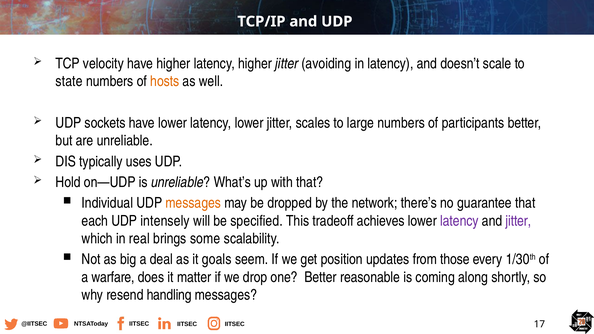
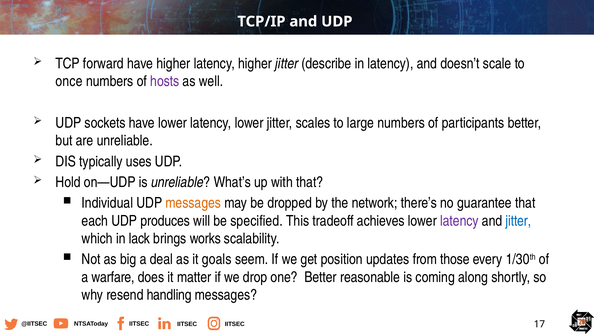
velocity: velocity -> forward (103, 64)
avoiding: avoiding -> describe (326, 64)
state: state -> once (69, 81)
hosts colour: orange -> purple (165, 81)
intensely: intensely -> produces (165, 221)
jitter colour: purple -> blue (518, 221)
real: real -> lack (139, 239)
some: some -> works (205, 239)
